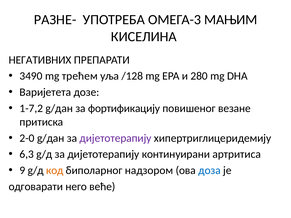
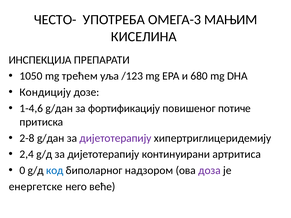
РАЗНЕ-: РАЗНЕ- -> ЧЕСТО- (55, 20)
НЕГАТИВНИХ: НЕГАТИВНИХ -> ИНСПЕКЦИЈА (40, 60)
3490: 3490 -> 1050 (31, 76)
/128: /128 -> /123 (132, 76)
280: 280 -> 680 (199, 76)
Варијетета: Варијетета -> Кондицију (45, 92)
1-7,2: 1-7,2 -> 1-4,6 (31, 108)
везане: везане -> потиче (234, 108)
2-0: 2-0 -> 2-8 (27, 138)
6,3: 6,3 -> 2,4 (27, 154)
9: 9 -> 0 (22, 171)
код colour: orange -> blue (55, 171)
доза colour: blue -> purple (210, 171)
одговарати: одговарати -> енергетске (36, 187)
